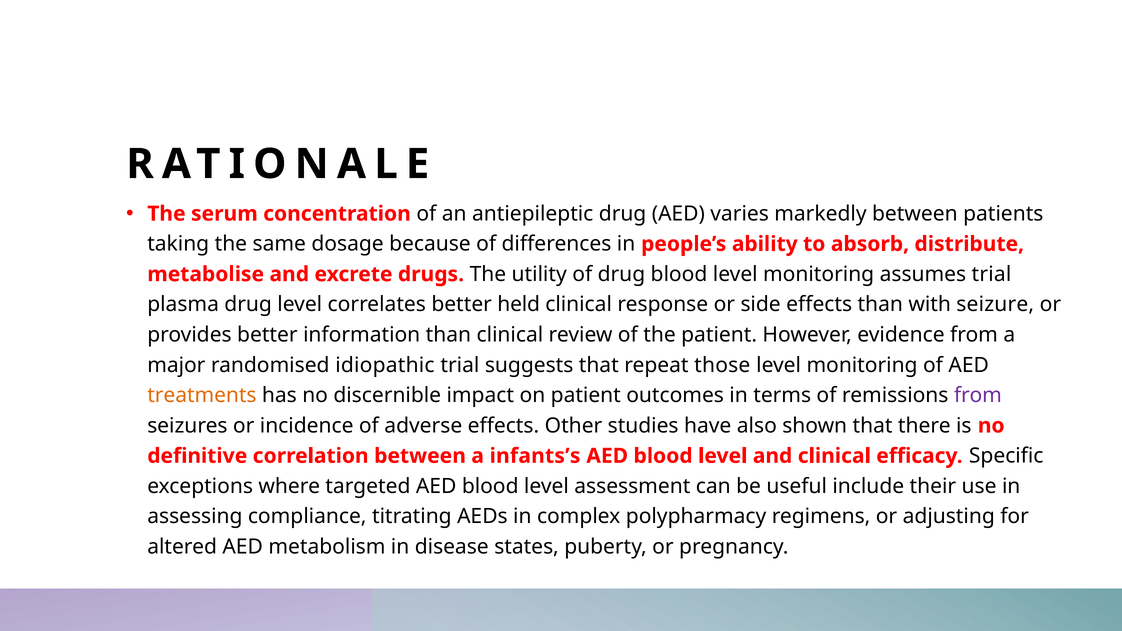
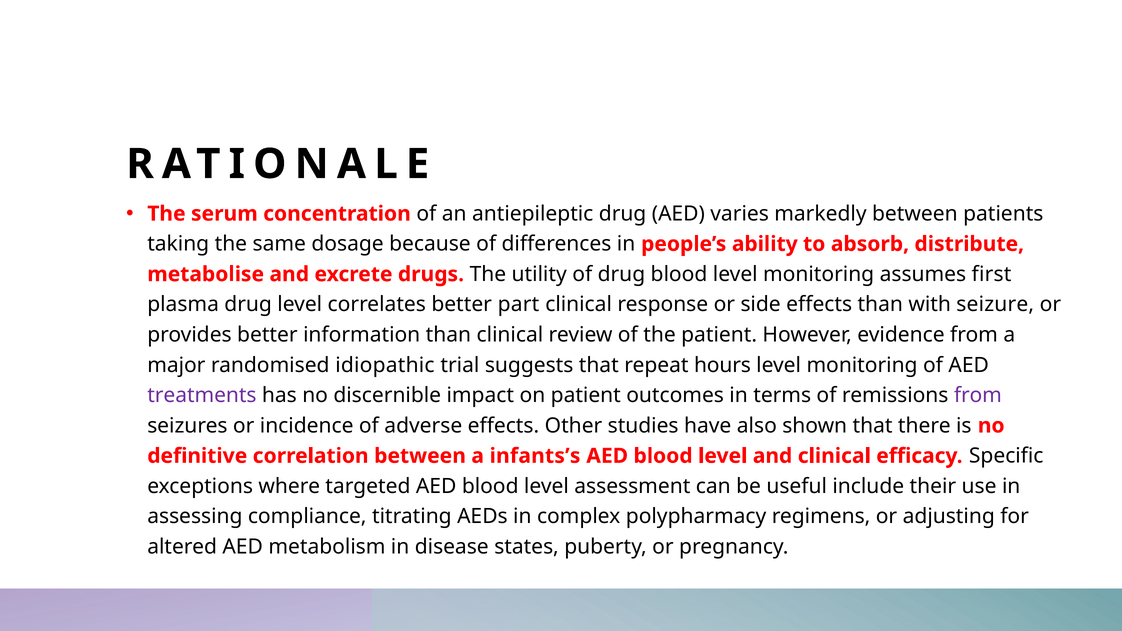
assumes trial: trial -> first (991, 274)
held: held -> part (518, 305)
those: those -> hours (722, 365)
treatments colour: orange -> purple (202, 395)
